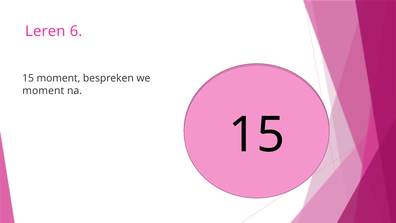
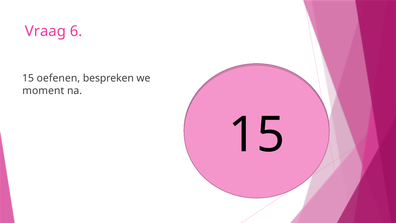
Leren: Leren -> Vraag (45, 31)
15 moment: moment -> oefenen (58, 78)
